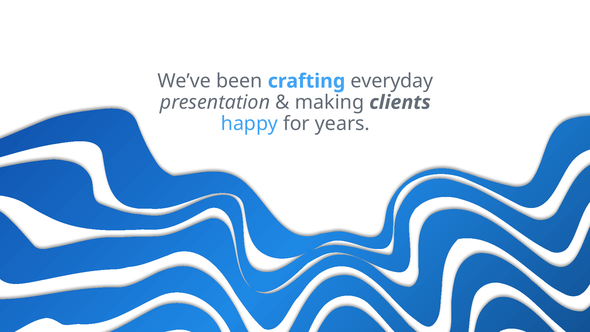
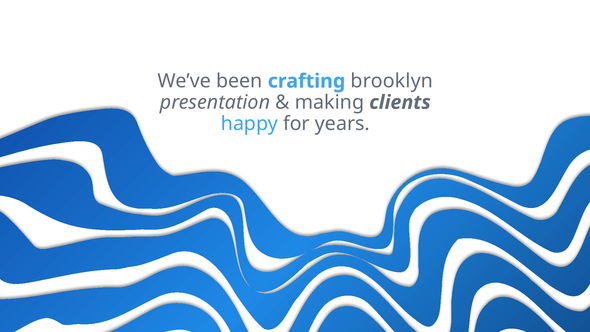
everyday: everyday -> brooklyn (392, 81)
